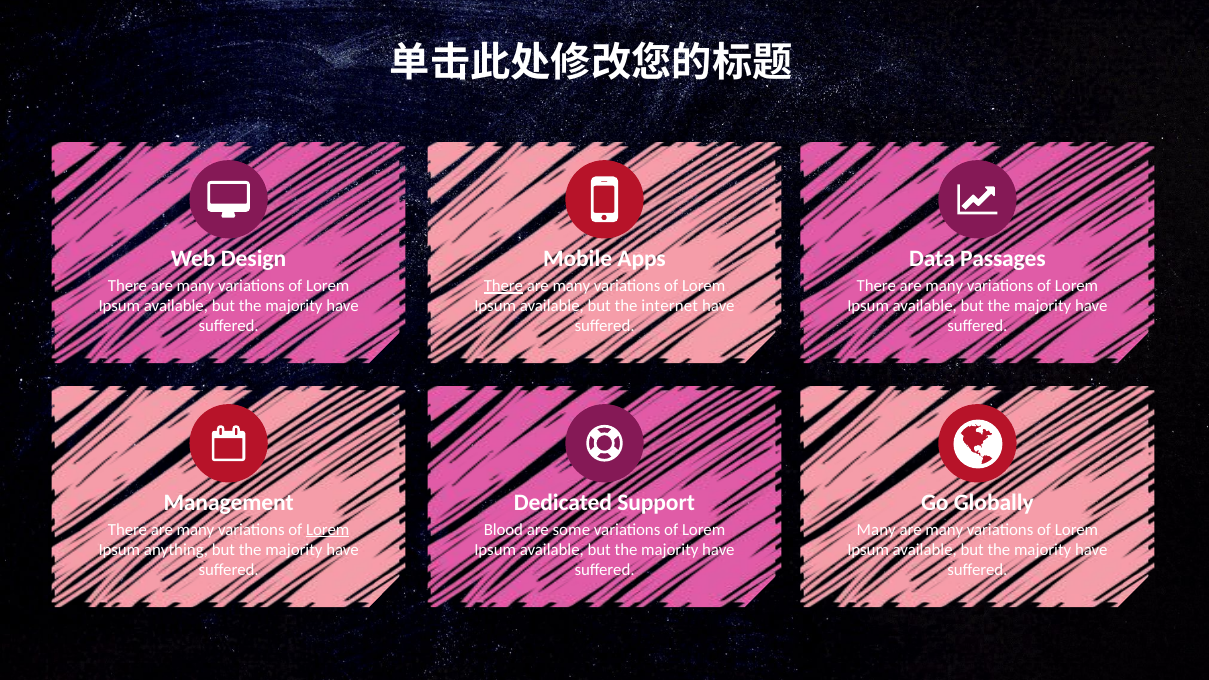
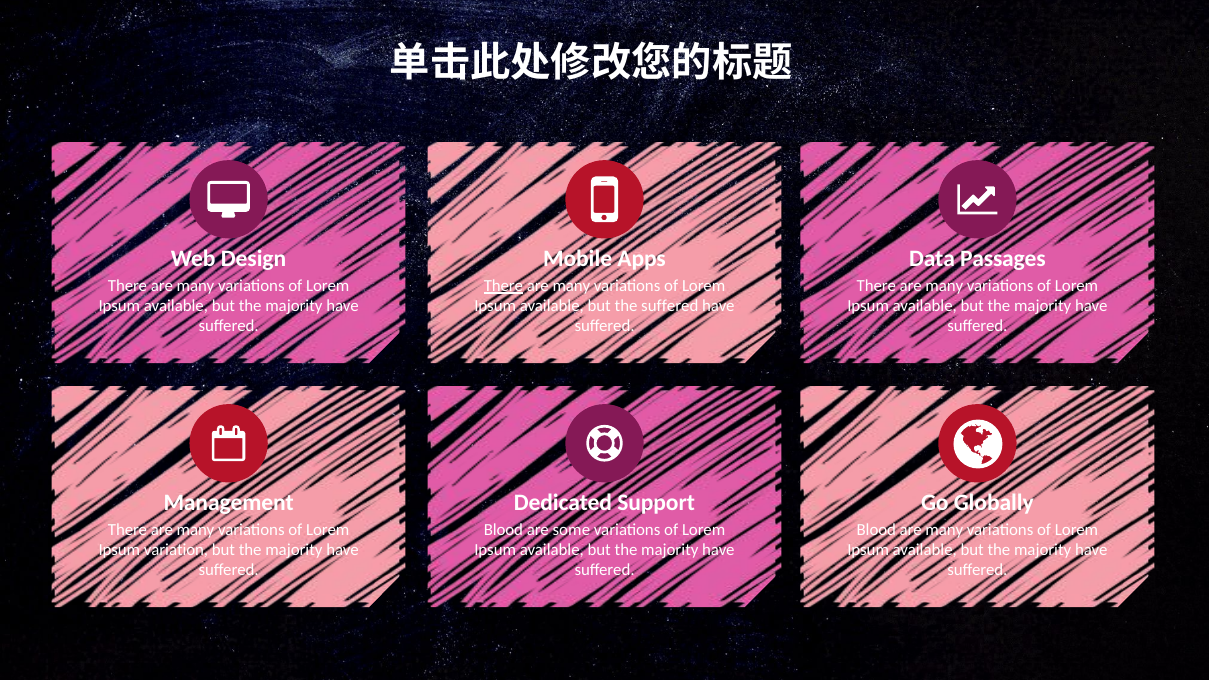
the internet: internet -> suffered (670, 306)
Lorem underline: present -> none (328, 530)
Many: Many -> Blood (876, 530)
anything: anything -> variation (176, 550)
